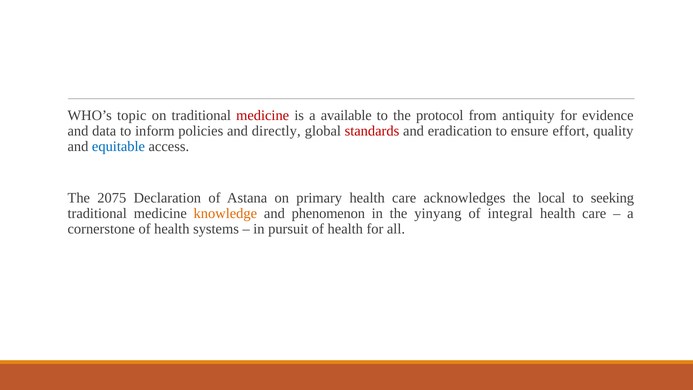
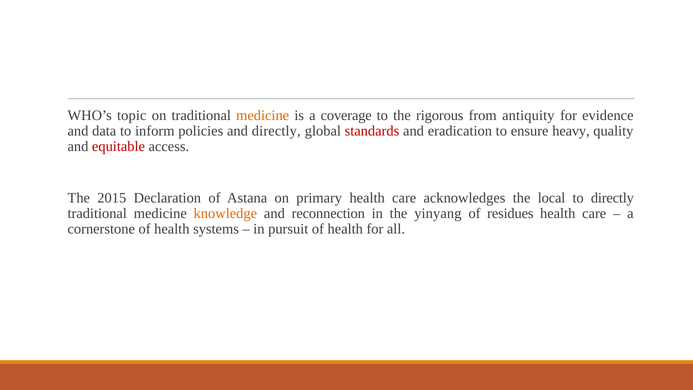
medicine colour: red -> orange (263, 115)
available: available -> coverage (346, 115)
protocol: protocol -> rigorous (440, 115)
effort: effort -> heavy (571, 131)
equitable colour: blue -> red (118, 146)
2075: 2075 -> 2015 (112, 198)
to seeking: seeking -> directly (612, 198)
phenomenon: phenomenon -> reconnection (328, 213)
integral: integral -> residues (510, 213)
